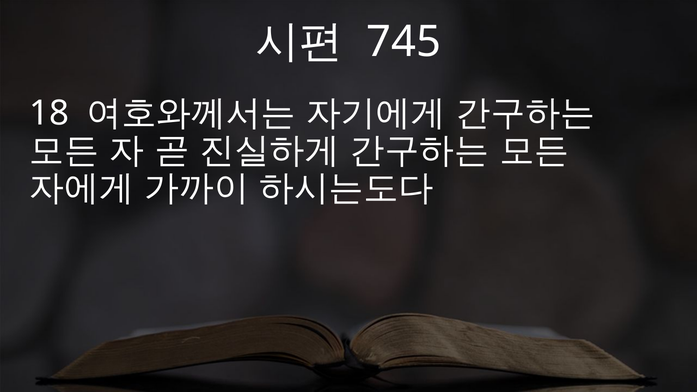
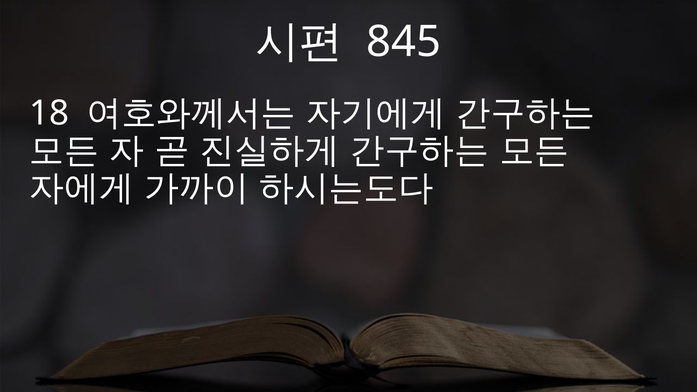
745: 745 -> 845 (404, 42)
